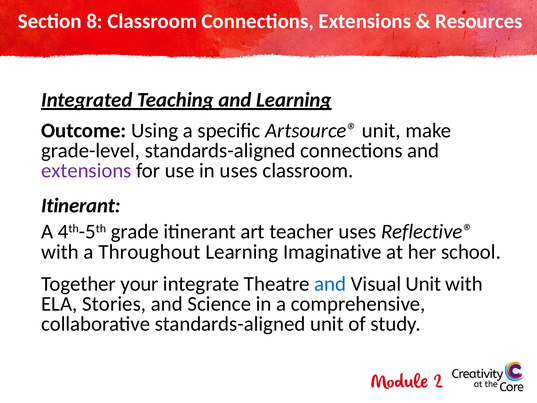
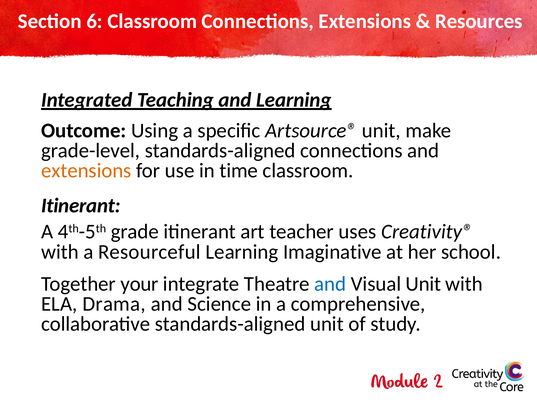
8: 8 -> 6 (94, 21)
extensions colour: purple -> orange (86, 171)
in uses: uses -> time (239, 171)
Reflective®: Reflective® -> Creativity® (427, 232)
Throughout: Throughout -> Resourceful (149, 252)
Stories: Stories -> Drama (114, 304)
